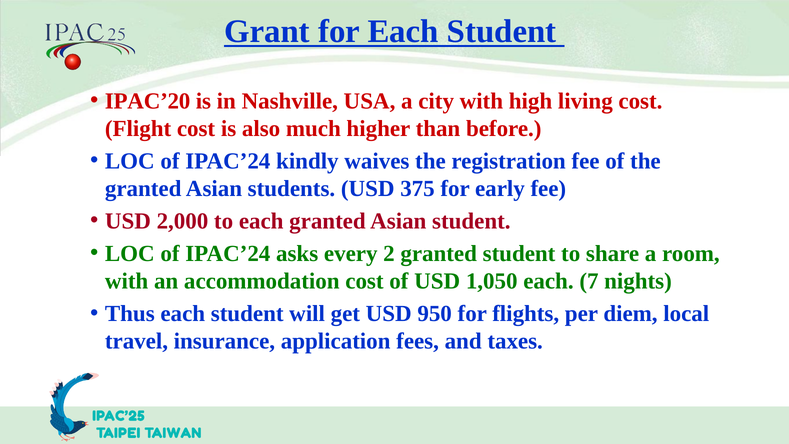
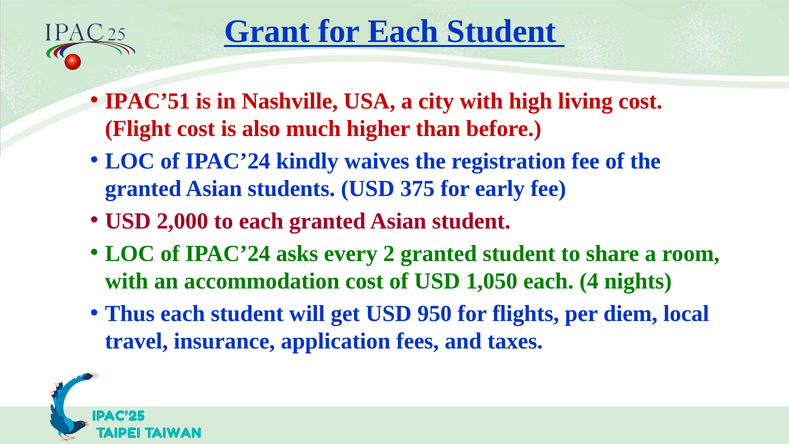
IPAC’20: IPAC’20 -> IPAC’51 (148, 101)
7: 7 -> 4 (589, 281)
